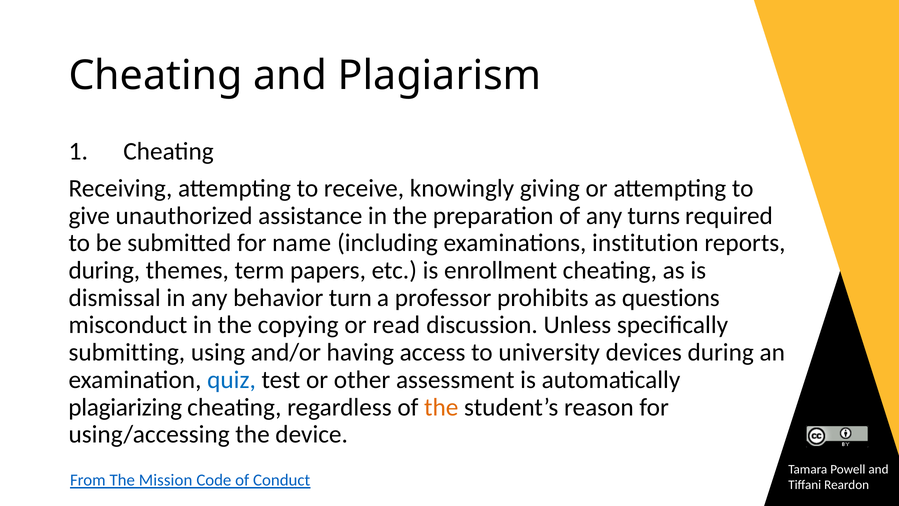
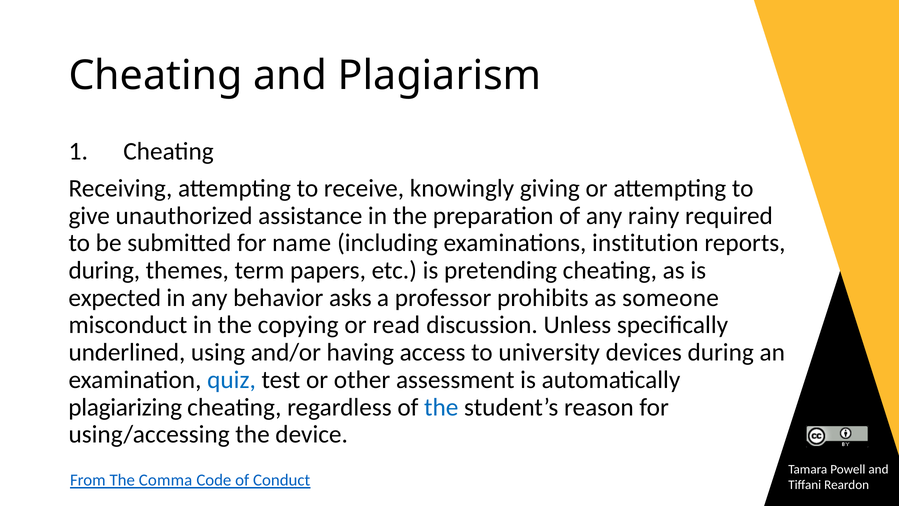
turns: turns -> rainy (654, 216)
enrollment: enrollment -> pretending (501, 270)
dismissal: dismissal -> expected (115, 298)
turn: turn -> asks (350, 298)
questions: questions -> someone (671, 298)
submitting: submitting -> underlined (127, 352)
the colour: orange -> blue (441, 407)
Mission: Mission -> Comma (166, 480)
